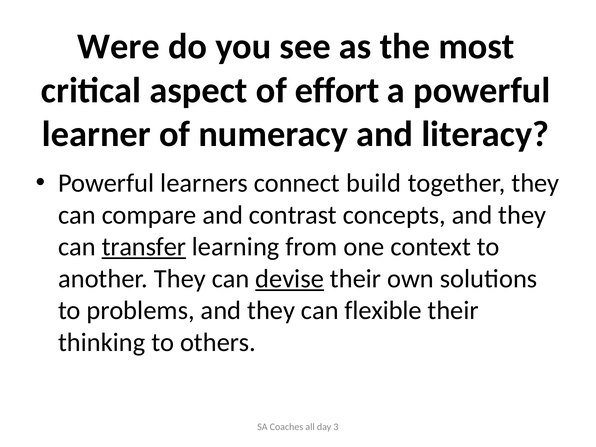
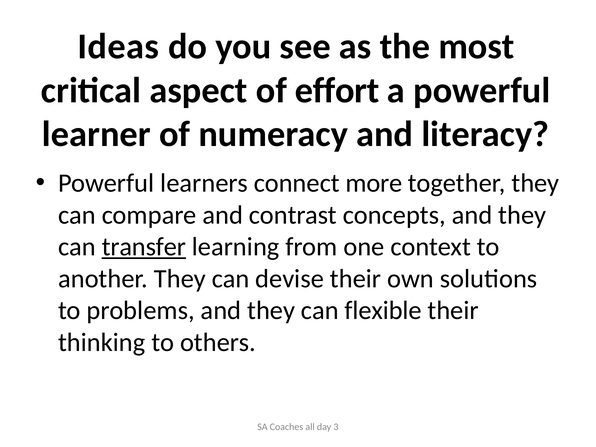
Were: Were -> Ideas (118, 47)
build: build -> more (374, 183)
devise underline: present -> none (290, 279)
